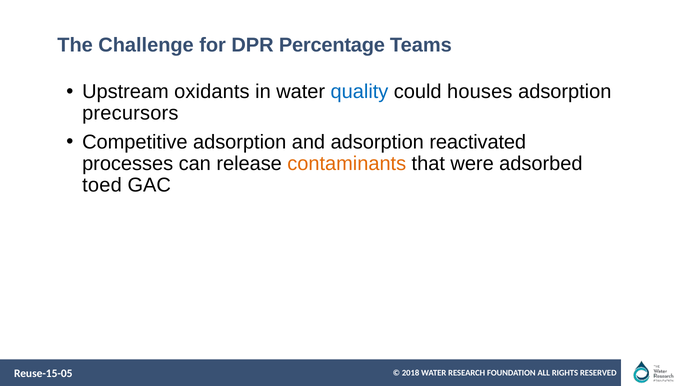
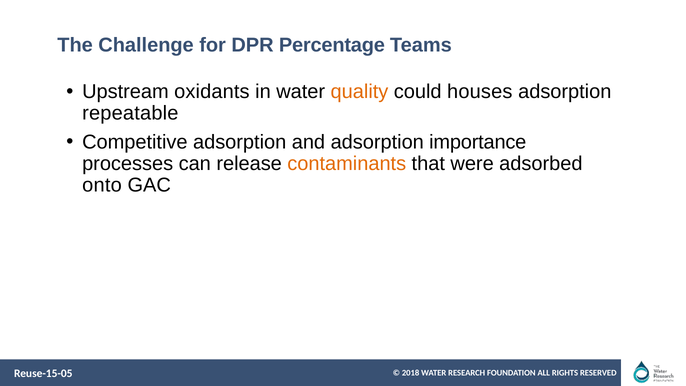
quality colour: blue -> orange (359, 92)
precursors: precursors -> repeatable (130, 113)
reactivated: reactivated -> importance (478, 142)
toed: toed -> onto (102, 185)
